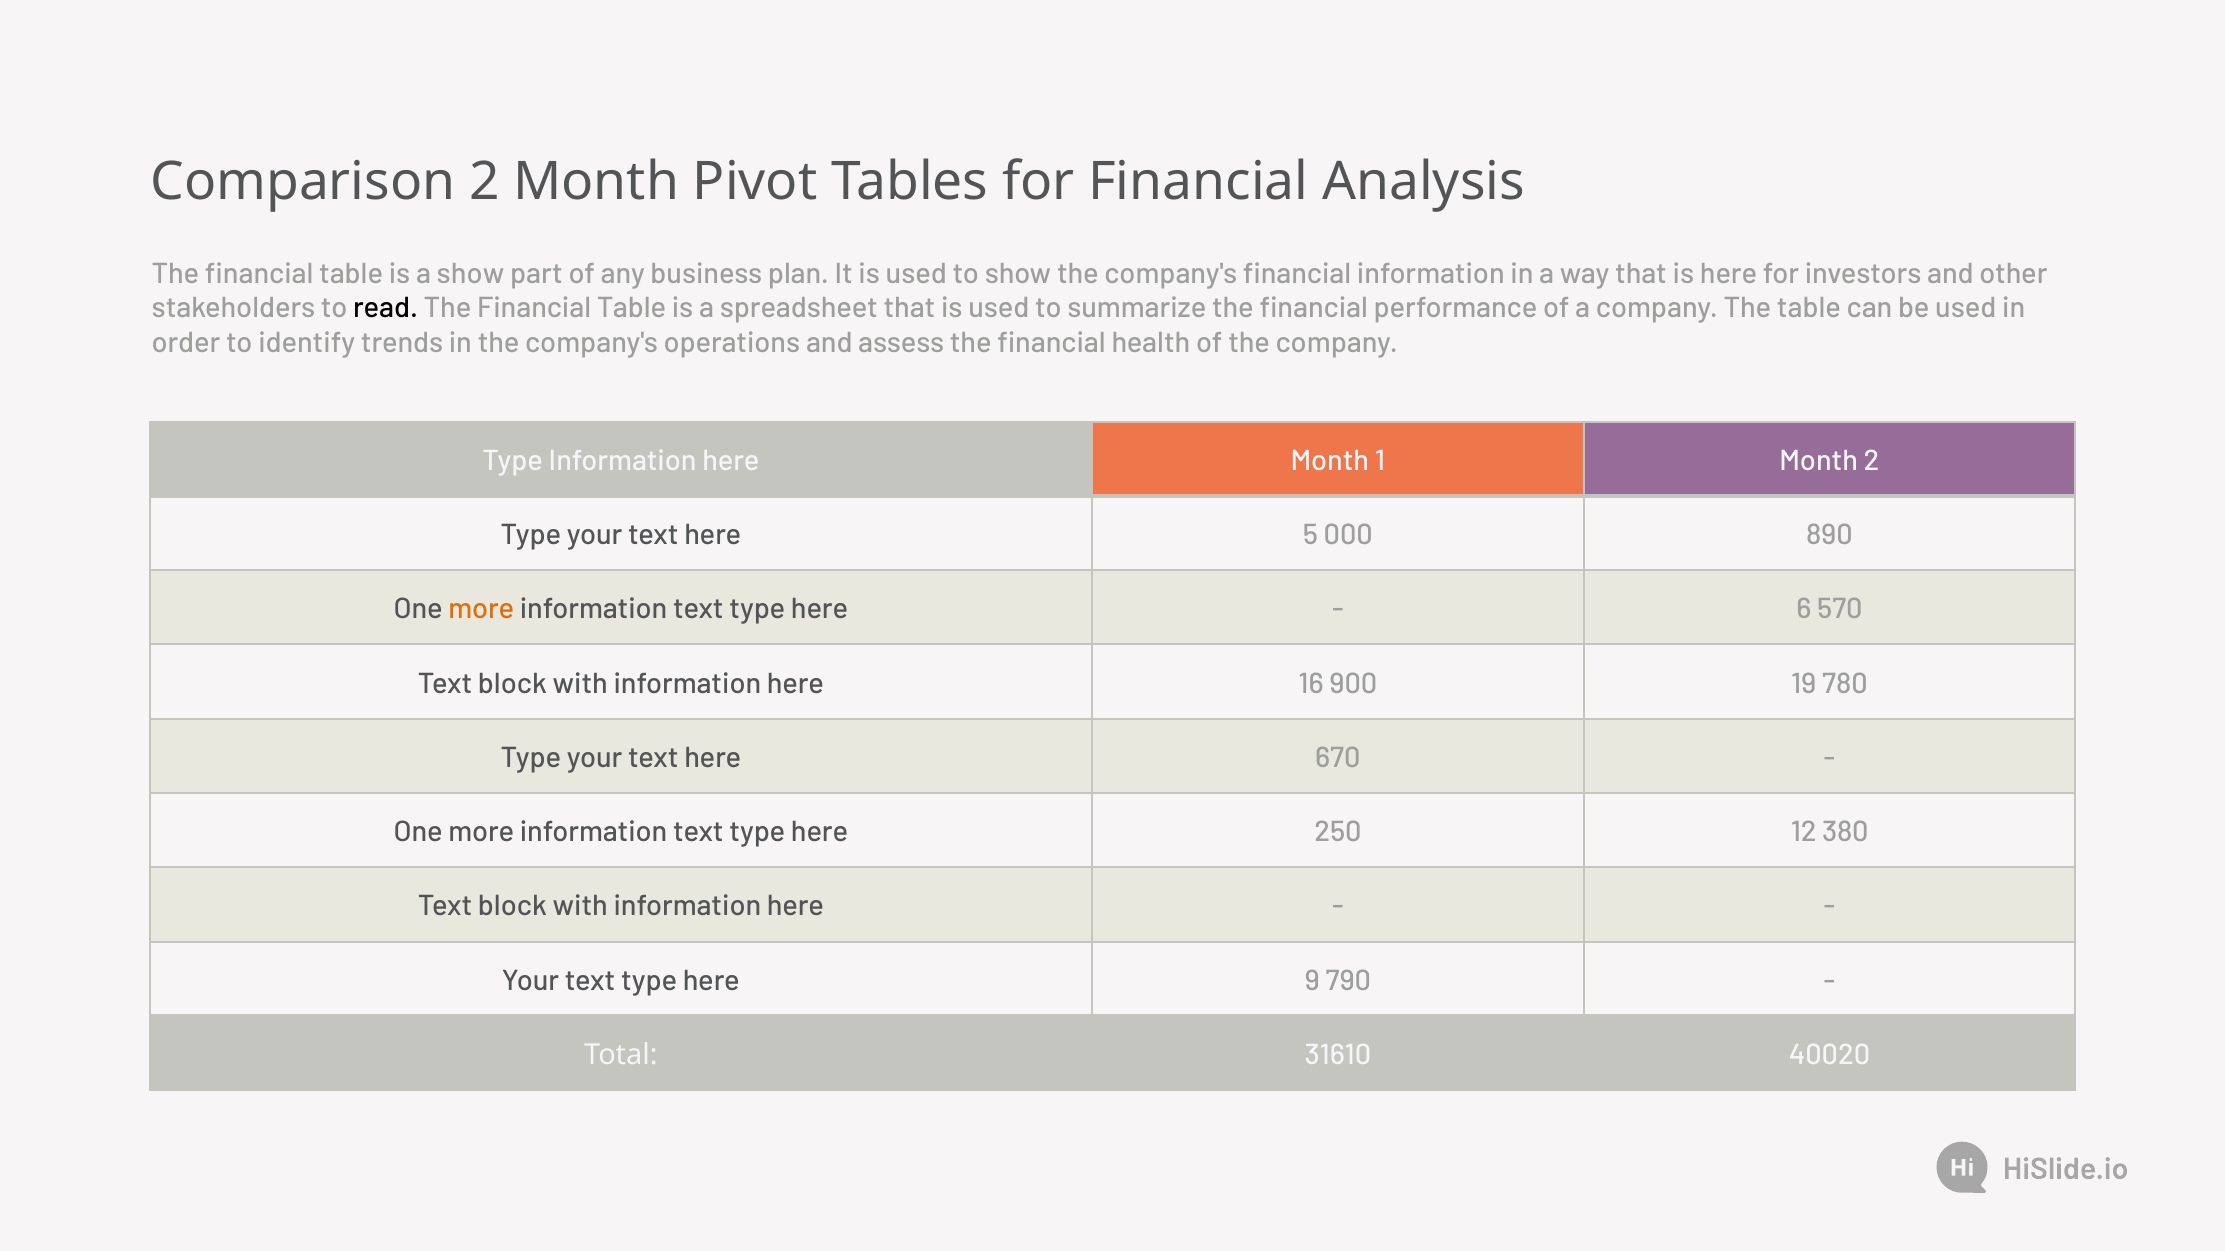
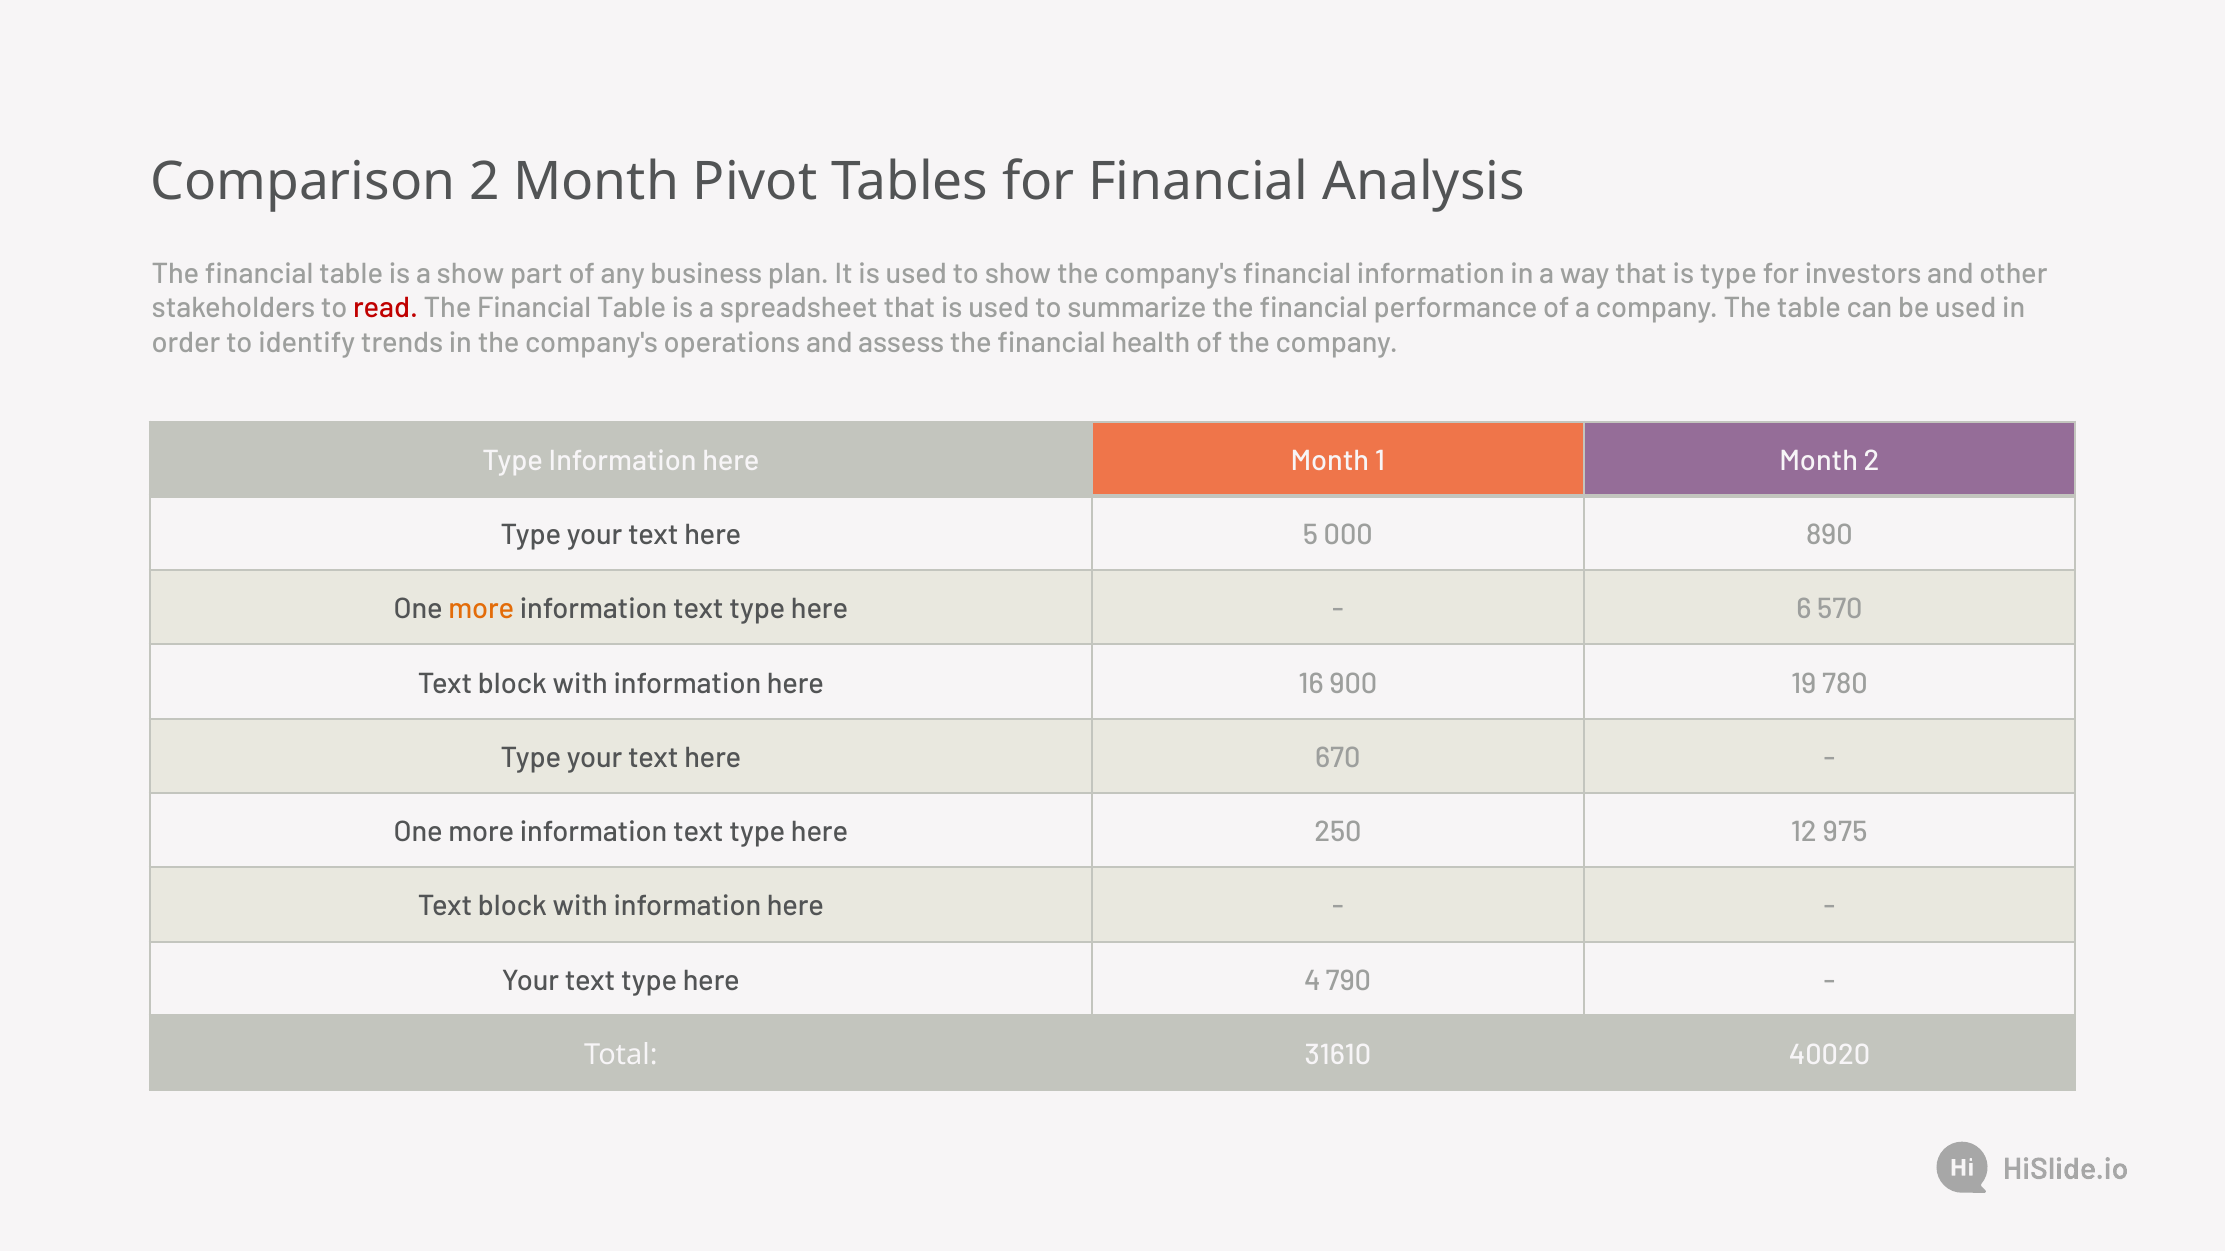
is here: here -> type (1728, 274)
read colour: black -> red (386, 308)
380: 380 -> 975 (1845, 832)
9: 9 -> 4 (1312, 981)
